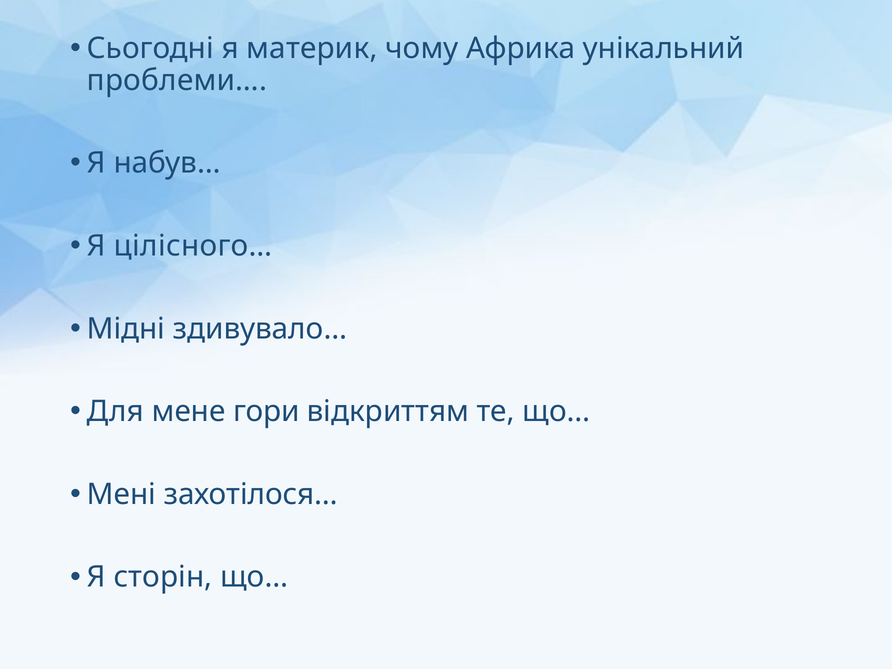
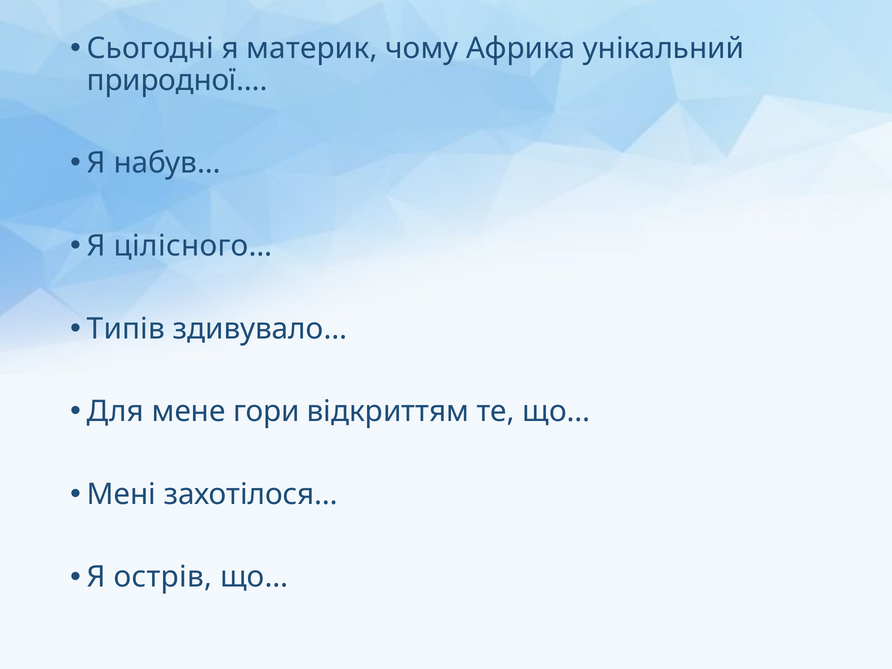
проблеми…: проблеми… -> природної… (177, 80)
Мідні: Мідні -> Типів (126, 329)
сторін: сторін -> острів (163, 577)
